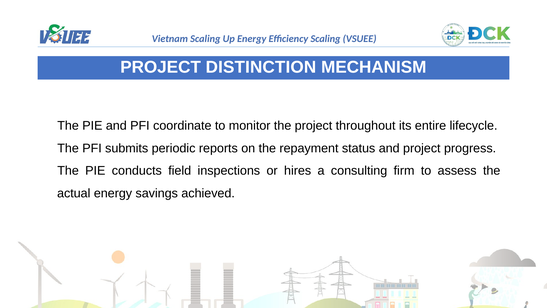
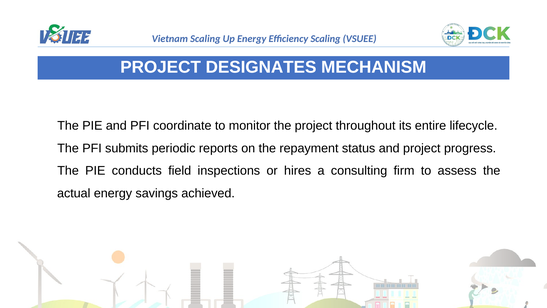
DISTINCTION: DISTINCTION -> DESIGNATES (261, 67)
